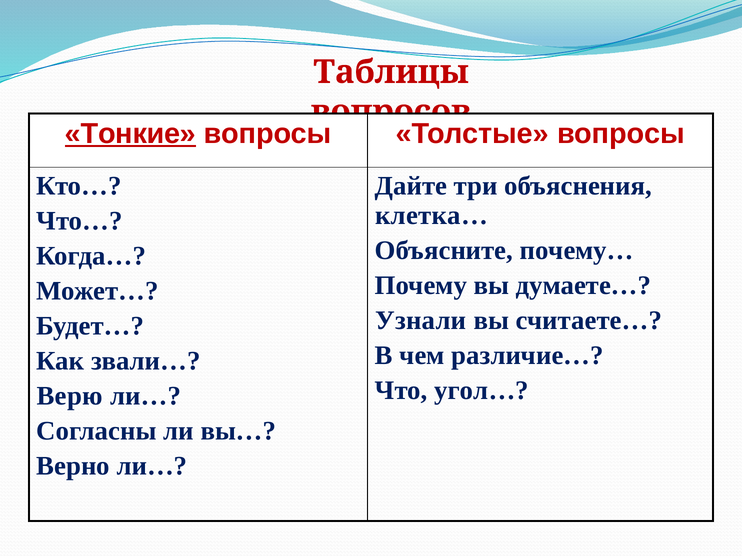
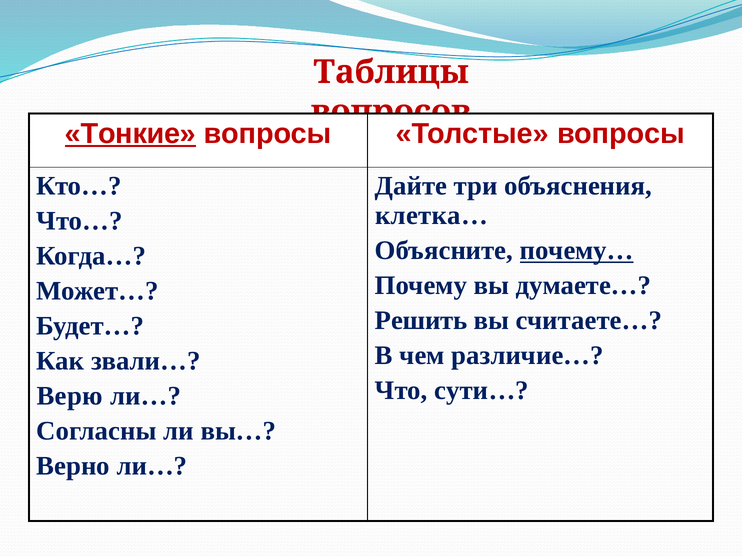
почему… underline: none -> present (577, 251)
Узнали: Узнали -> Решить (421, 321)
угол…: угол… -> сути… (481, 391)
